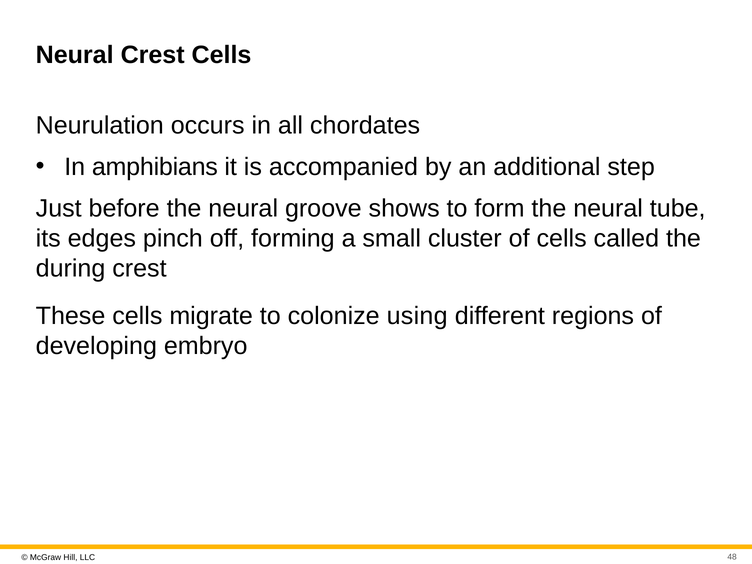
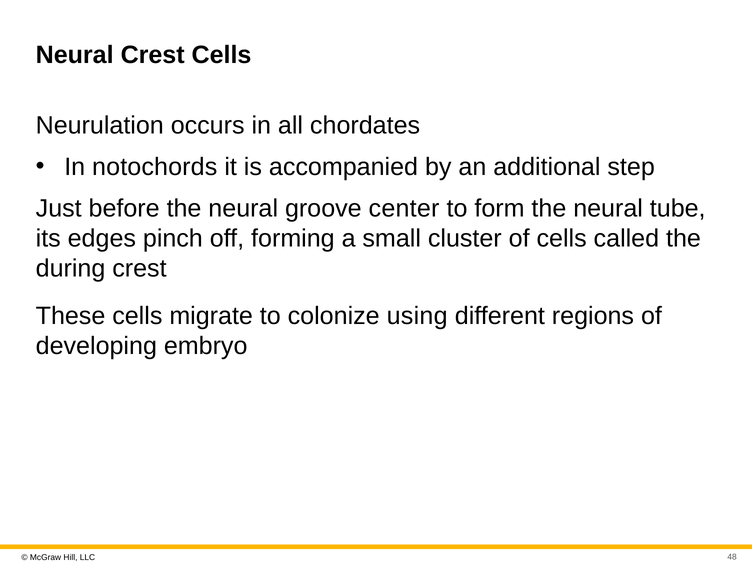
amphibians: amphibians -> notochords (155, 167)
shows: shows -> center (404, 208)
